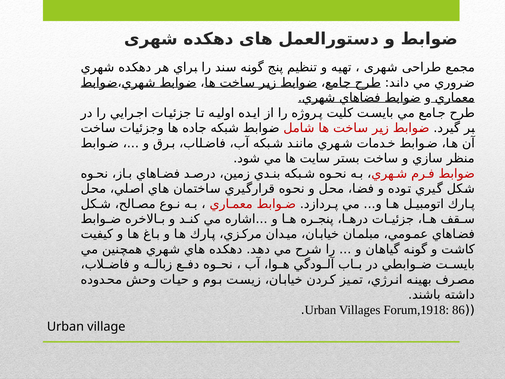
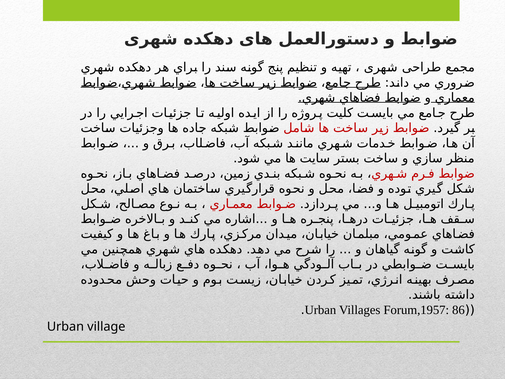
Forum,1918: Forum,1918 -> Forum,1957 (416, 310)
